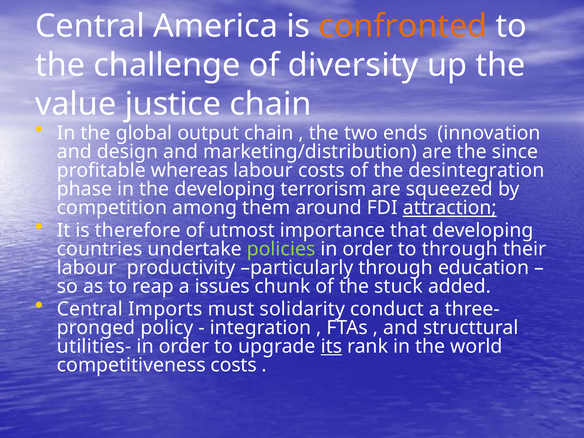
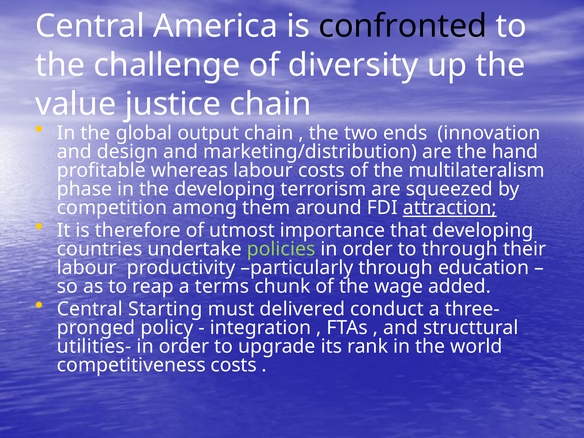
confronted colour: orange -> black (403, 26)
since: since -> hand (515, 152)
desintegration: desintegration -> multilateralism (477, 170)
issues: issues -> terms (222, 287)
stuck: stuck -> wage (399, 287)
Imports: Imports -> Starting (165, 309)
solidarity: solidarity -> delivered (302, 309)
its underline: present -> none (331, 347)
